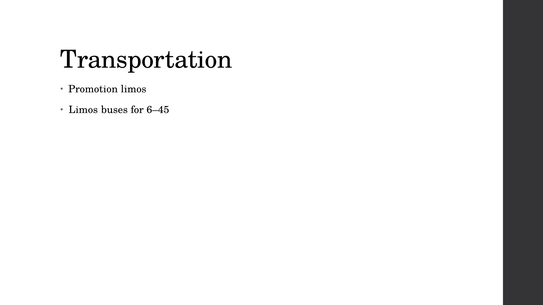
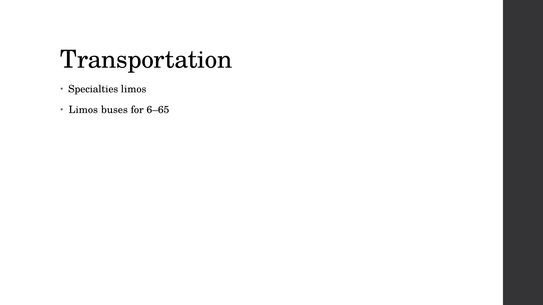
Promotion: Promotion -> Specialties (93, 89)
6–45: 6–45 -> 6–65 (158, 110)
